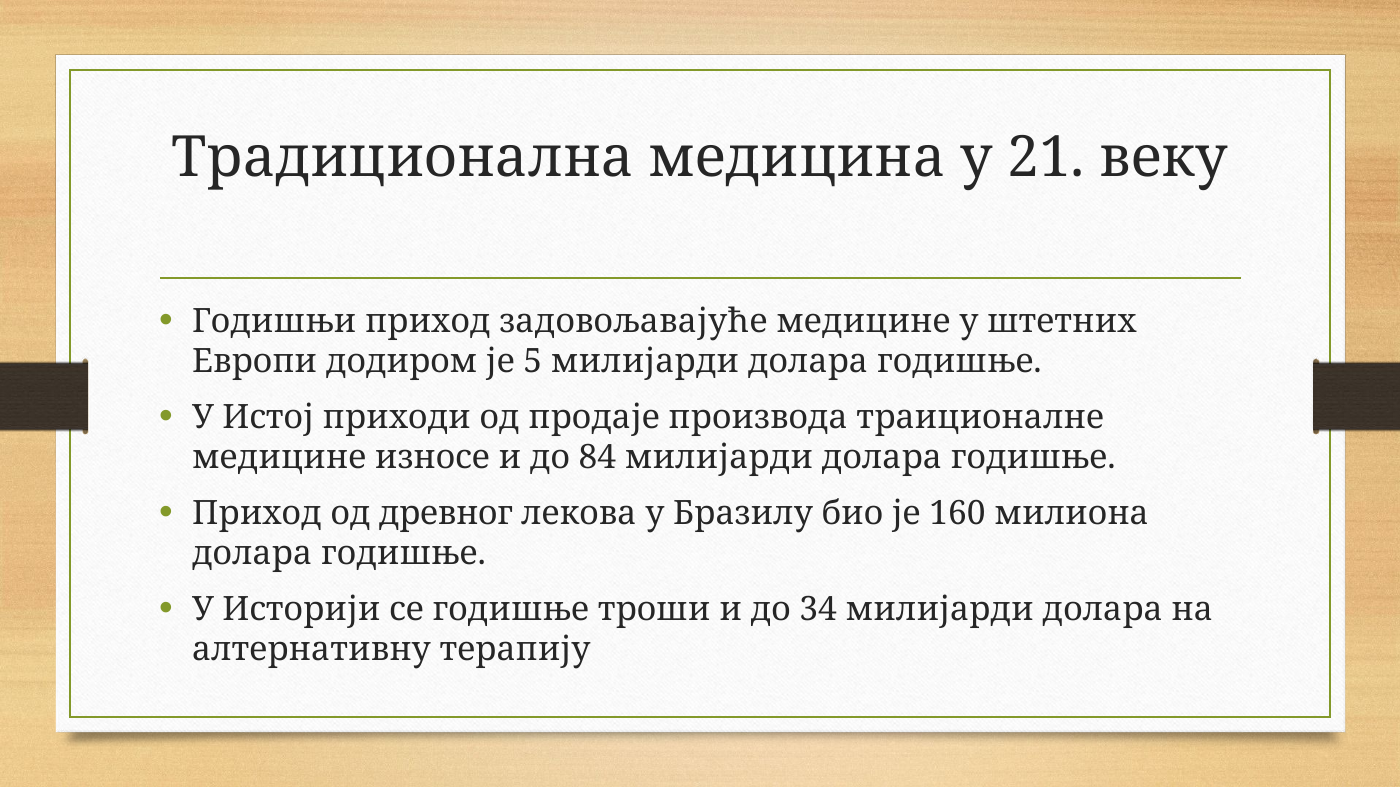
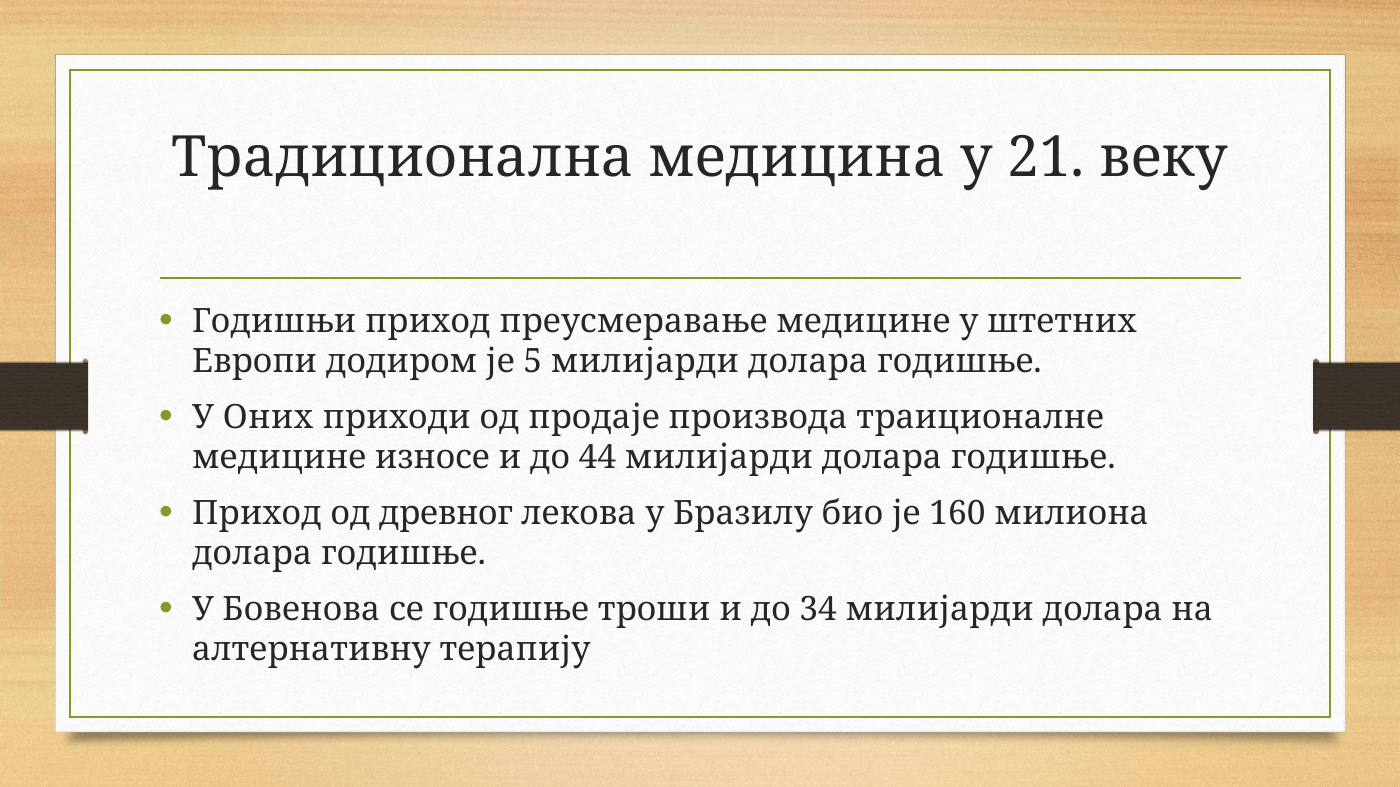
задовољавајуће: задовољавајуће -> преусмеравање (633, 321)
Истој: Истој -> Оних (268, 418)
84: 84 -> 44 (597, 458)
Историји: Историји -> Бовенова (301, 610)
